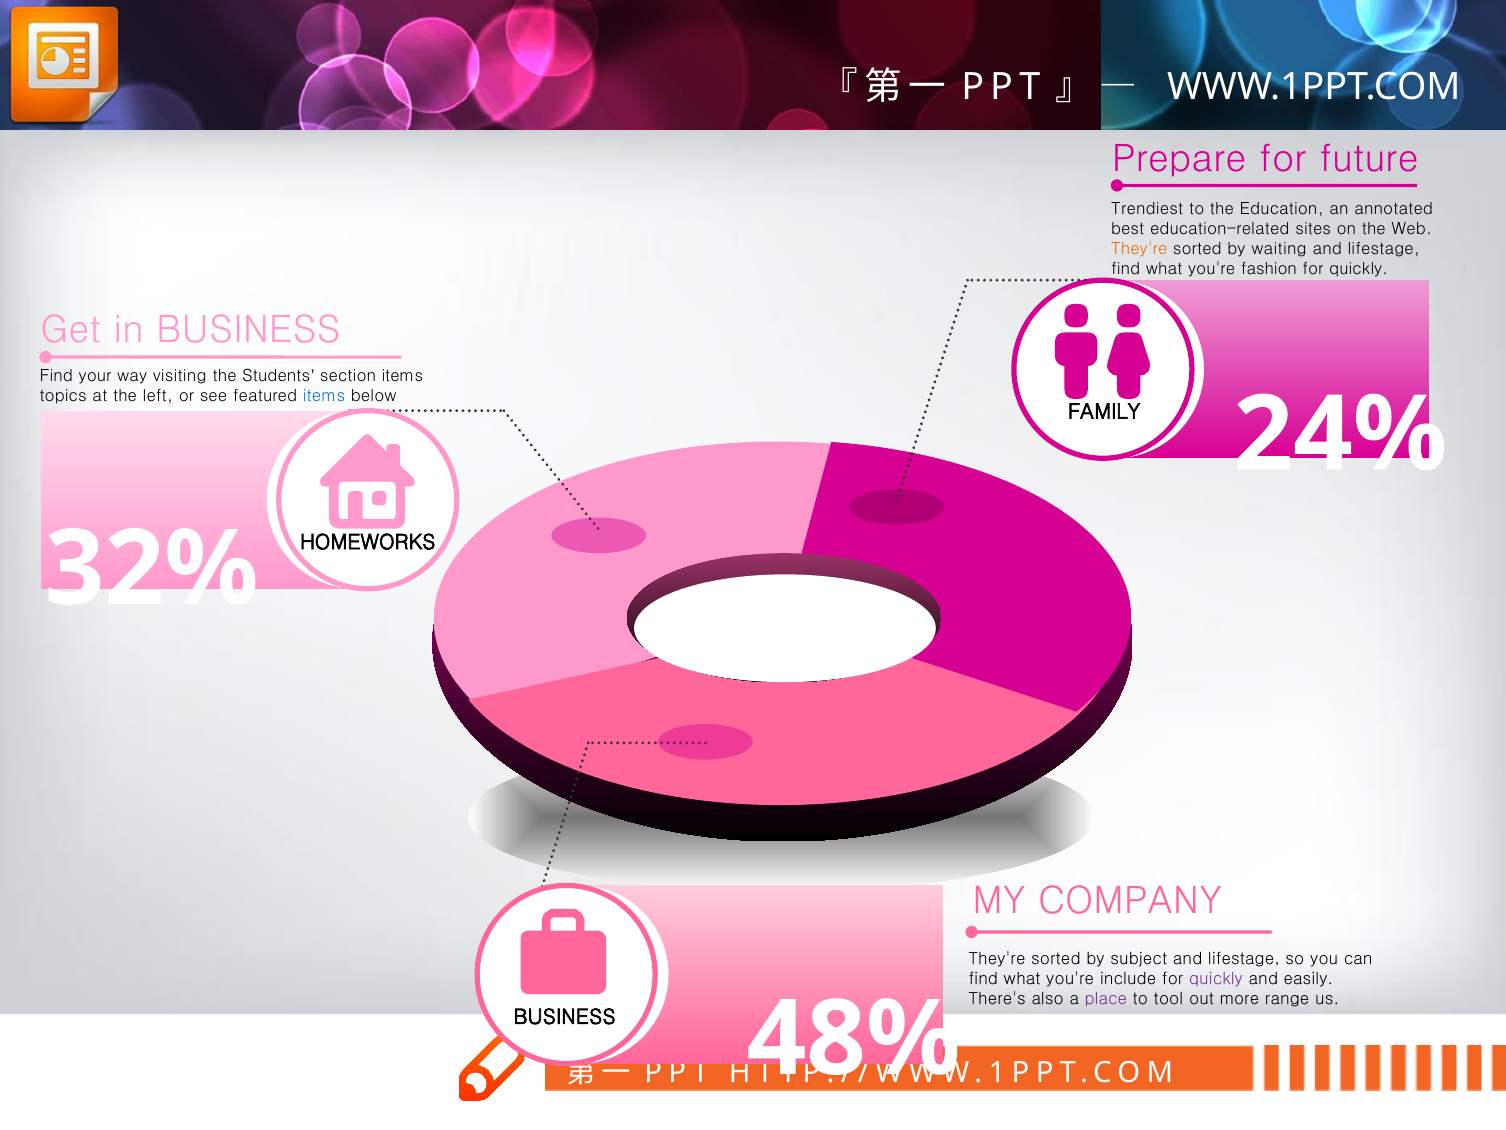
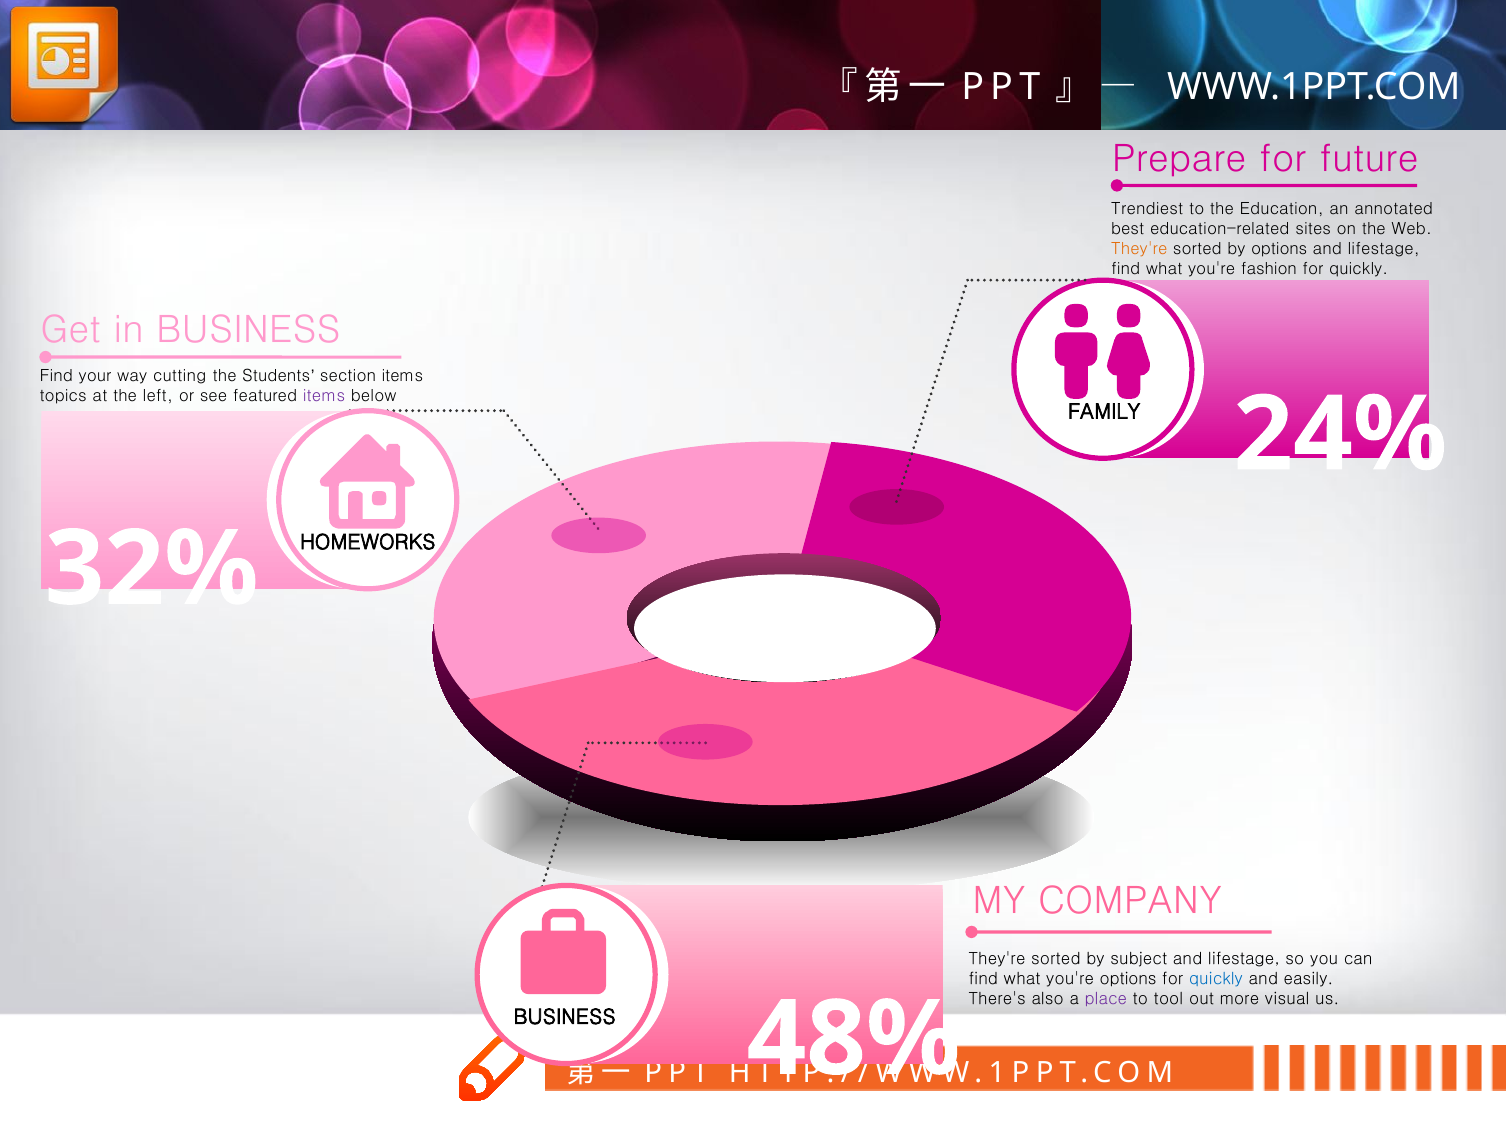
by waiting: waiting -> options (1279, 249)
visiting: visiting -> cutting (180, 376)
items colour: blue -> purple (324, 396)
you're include: include -> options (1128, 979)
quickly colour: purple -> blue (1216, 979)
range: range -> visual (1287, 999)
